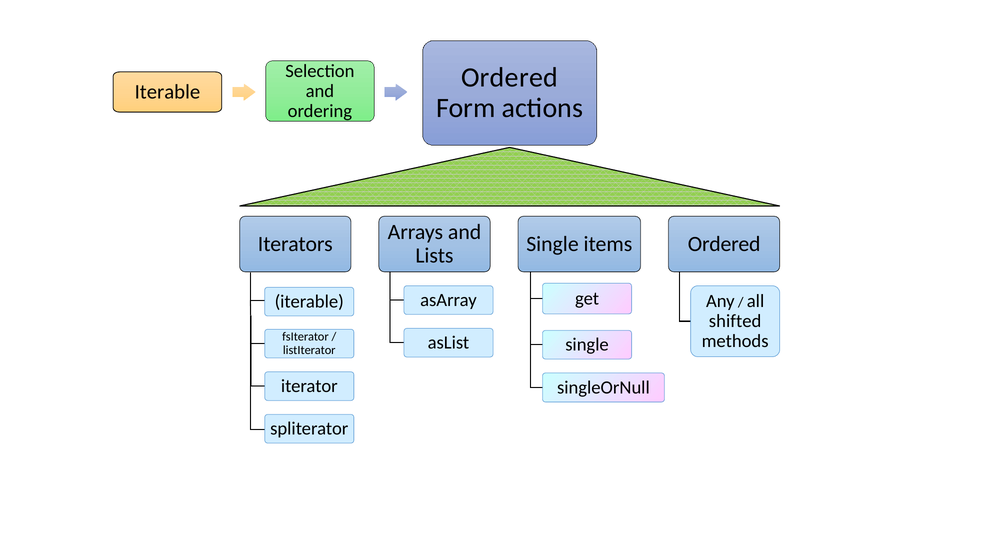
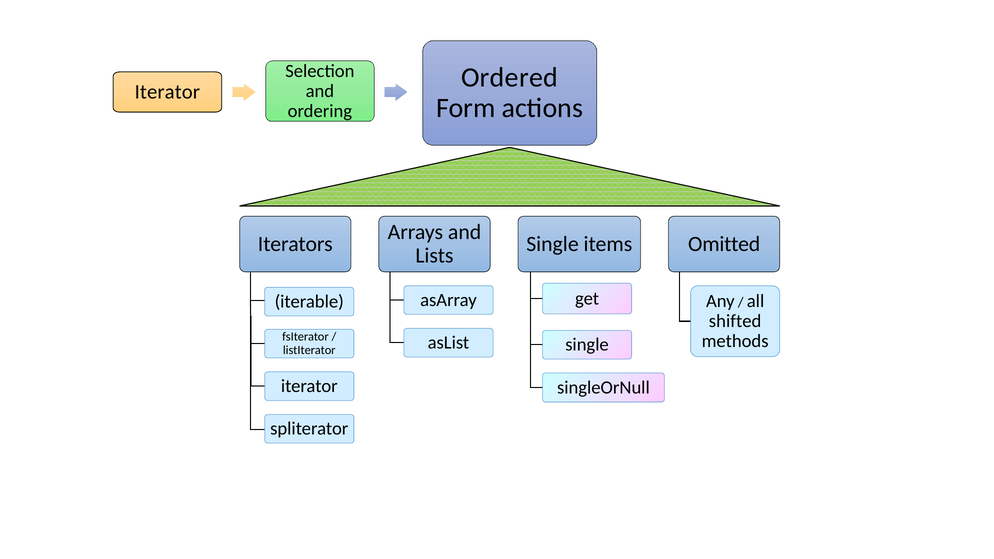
Iterable: Iterable -> Iterator (167, 92)
Ordered: Ordered -> Omitted (724, 244)
